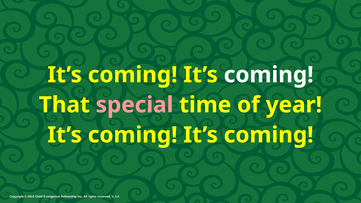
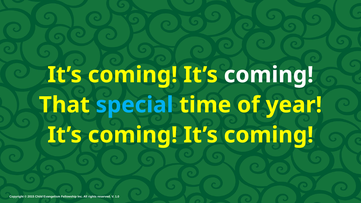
special colour: pink -> light blue (135, 105)
